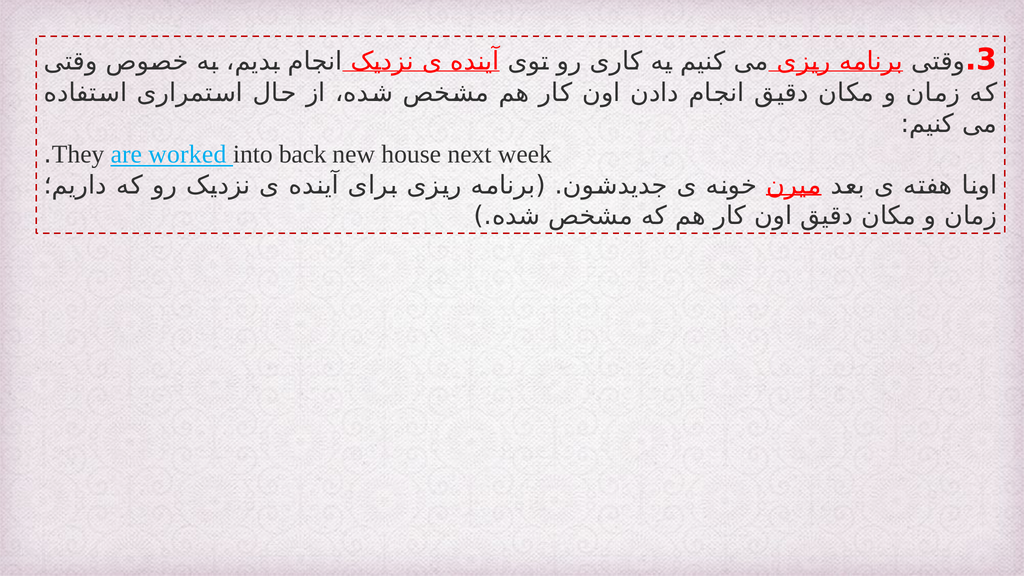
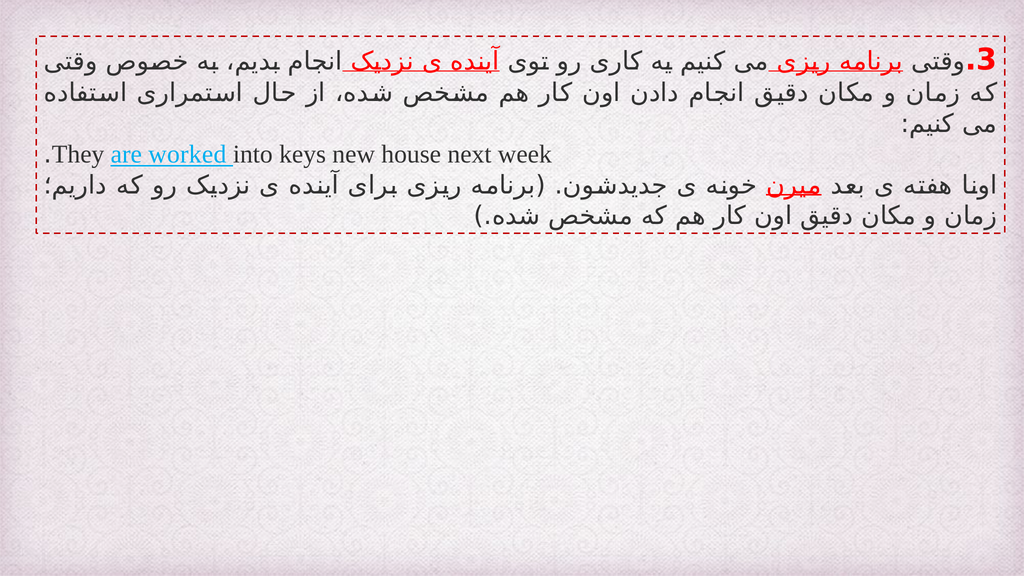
back: back -> keys (303, 154)
